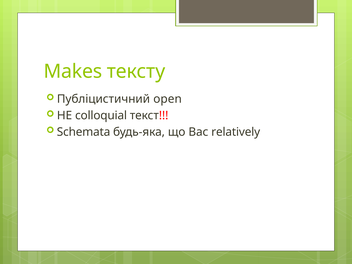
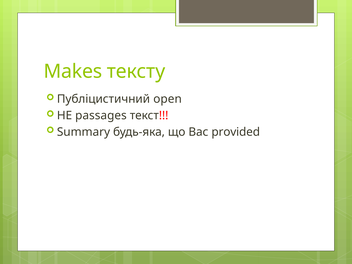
colloquial: colloquial -> passages (101, 116)
Schemata: Schemata -> Summary (83, 132)
relatively: relatively -> provided (236, 132)
